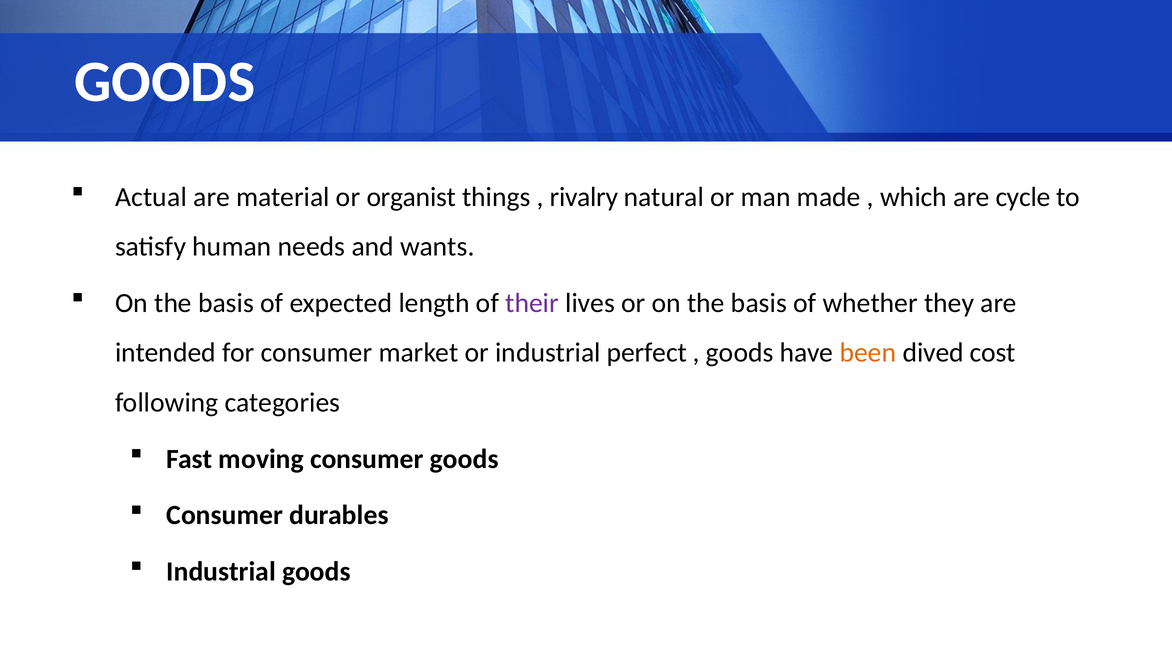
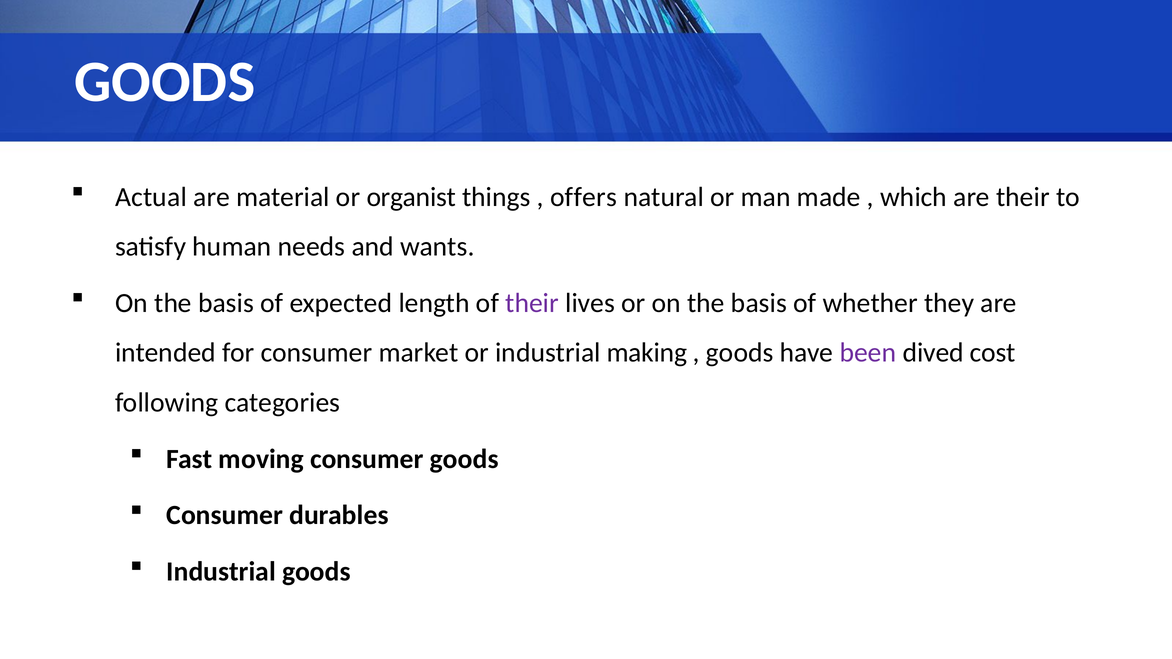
rivalry: rivalry -> offers (584, 197)
are cycle: cycle -> their (1023, 197)
perfect: perfect -> making (647, 353)
been colour: orange -> purple (868, 353)
